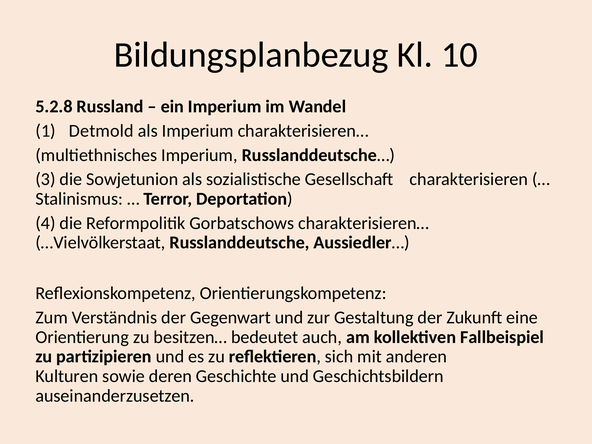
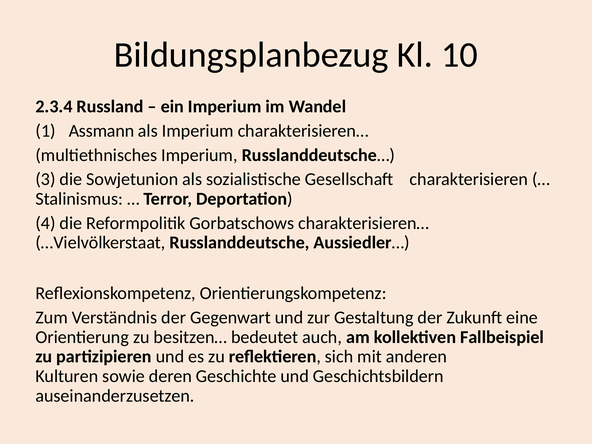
5.2.8: 5.2.8 -> 2.3.4 (54, 107)
Detmold: Detmold -> Assmann (101, 131)
